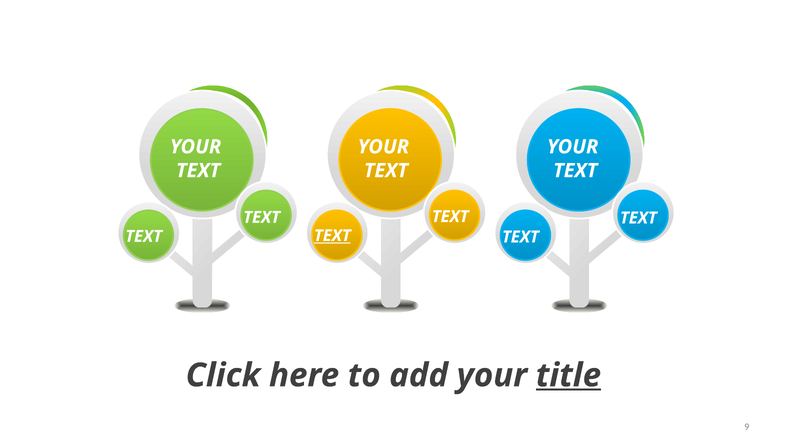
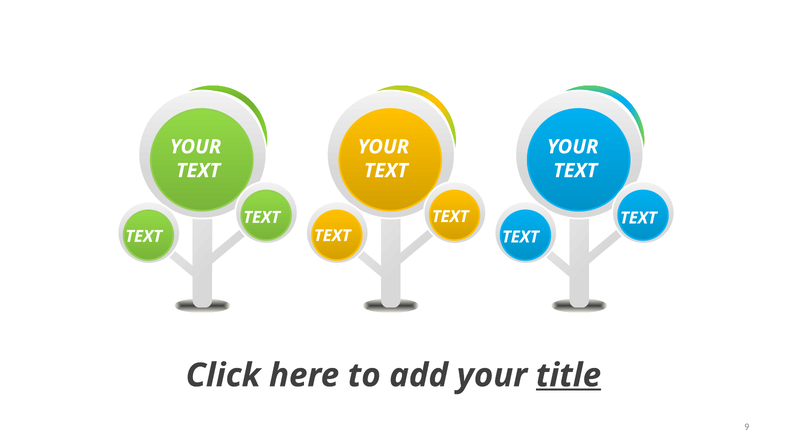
TEXT underline: present -> none (332, 236)
